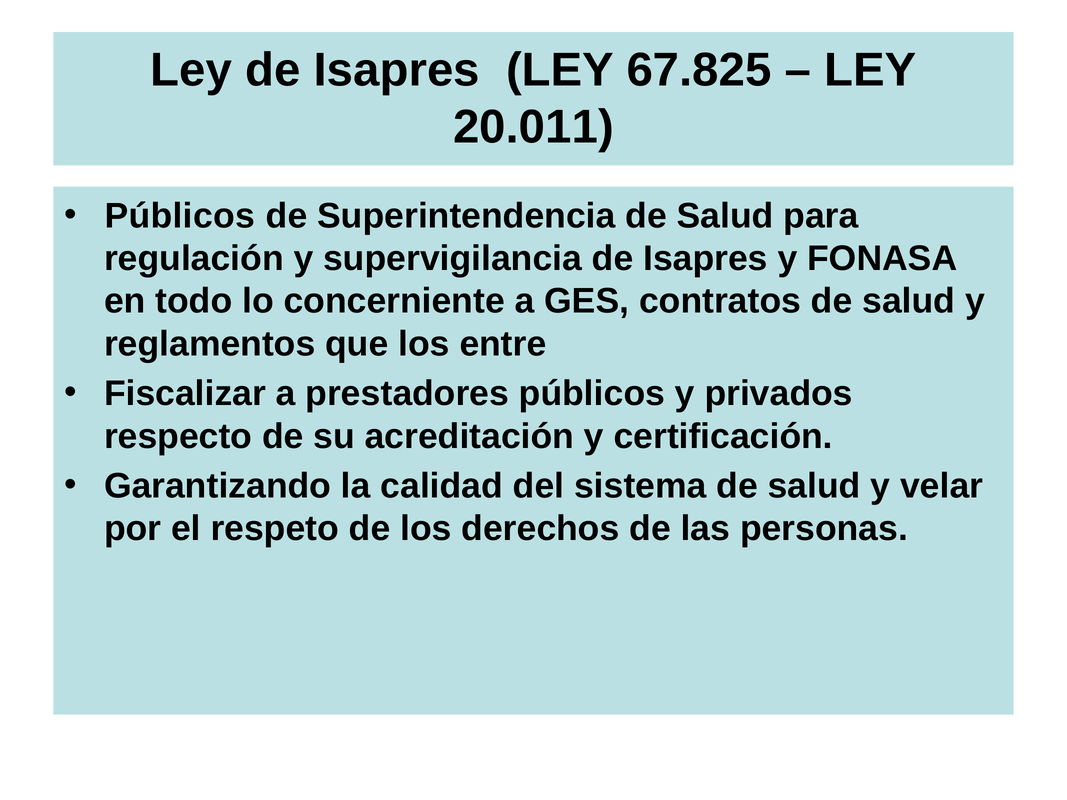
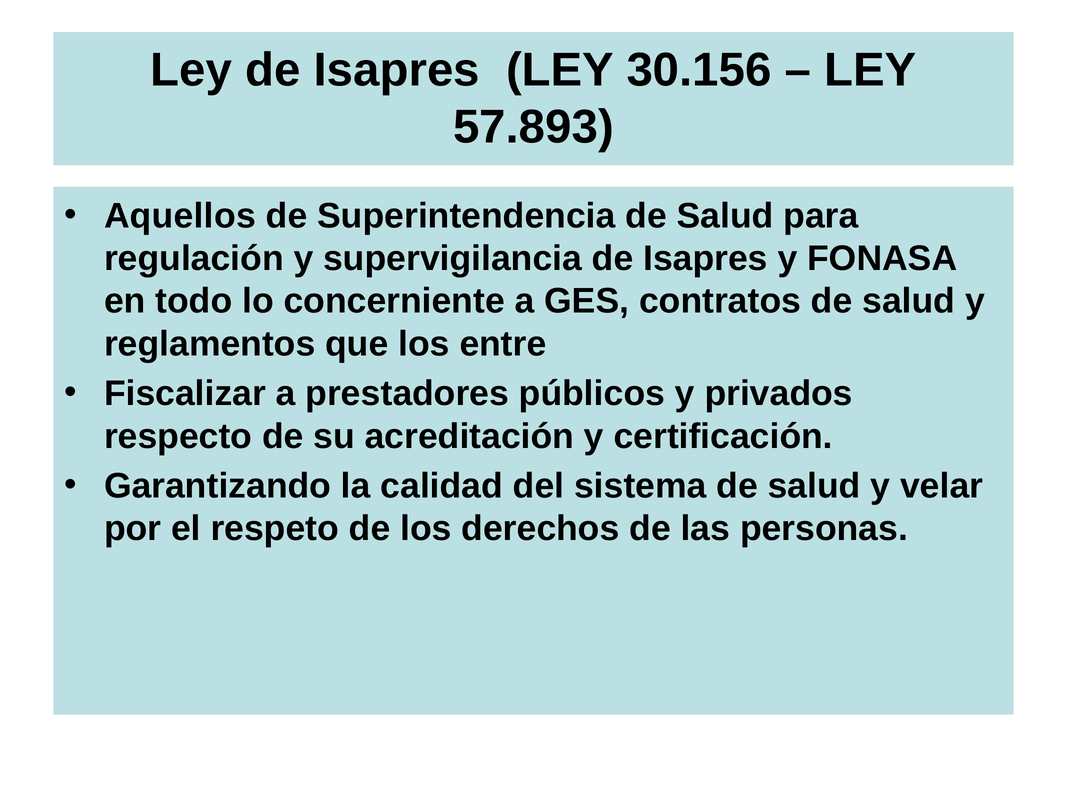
67.825: 67.825 -> 30.156 (699, 70)
20.011: 20.011 -> 57.893 (533, 127)
Públicos: Públicos -> Aquellos (180, 216)
